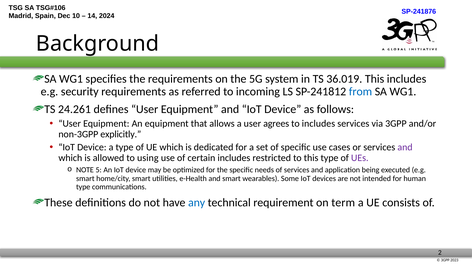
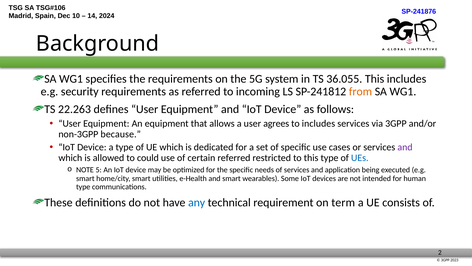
36.019: 36.019 -> 36.055 (344, 79)
from colour: blue -> orange (361, 91)
24.261: 24.261 -> 22.263 (74, 109)
explicitly: explicitly -> because (121, 134)
using: using -> could (148, 158)
certain includes: includes -> referred (234, 158)
UEs colour: purple -> blue (360, 158)
